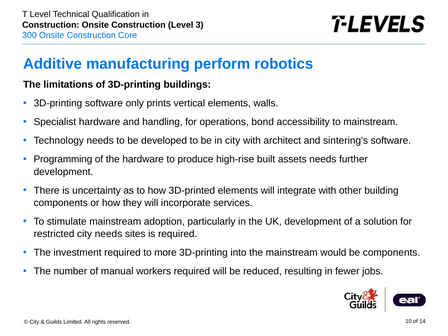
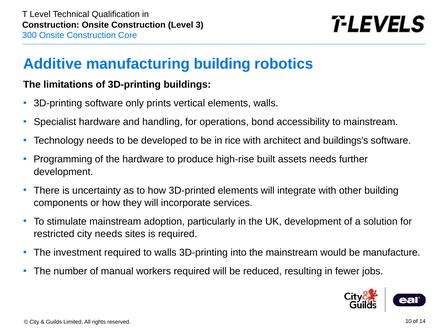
manufacturing perform: perform -> building (222, 64)
in city: city -> rice (233, 141)
sintering's: sintering's -> buildings's (346, 141)
to more: more -> walls (165, 253)
be components: components -> manufacture (392, 253)
